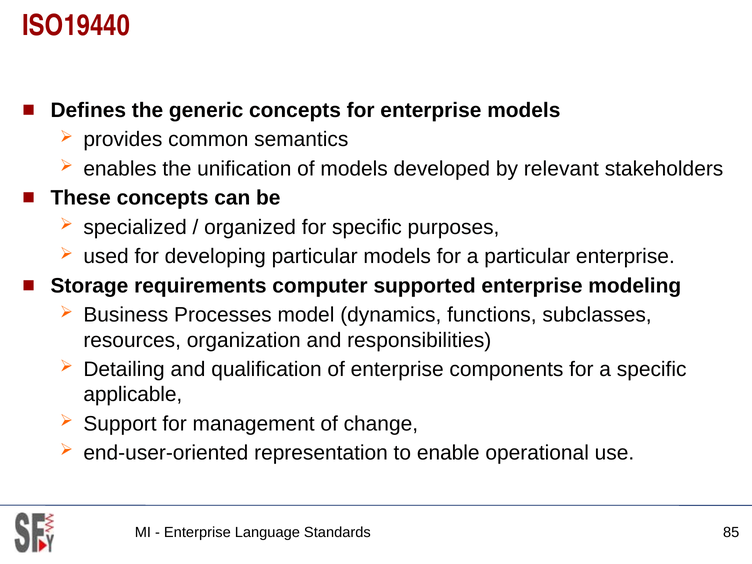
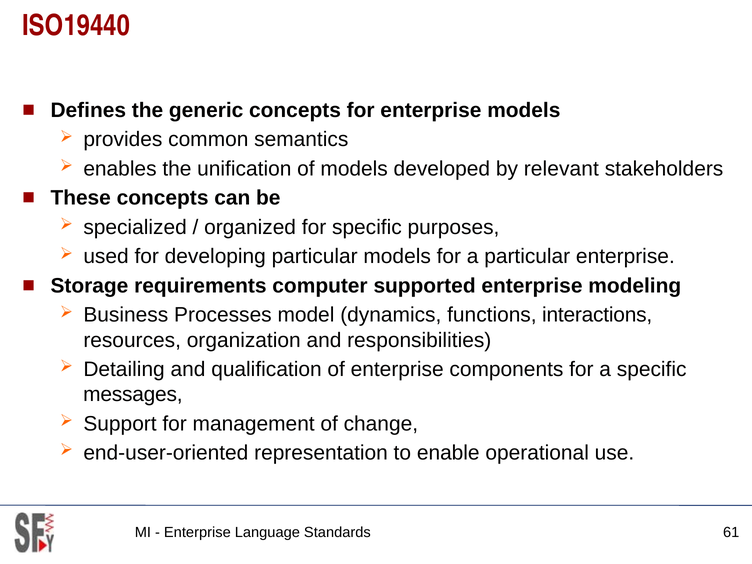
subclasses: subclasses -> interactions (597, 315)
applicable: applicable -> messages (133, 395)
85: 85 -> 61 (731, 532)
